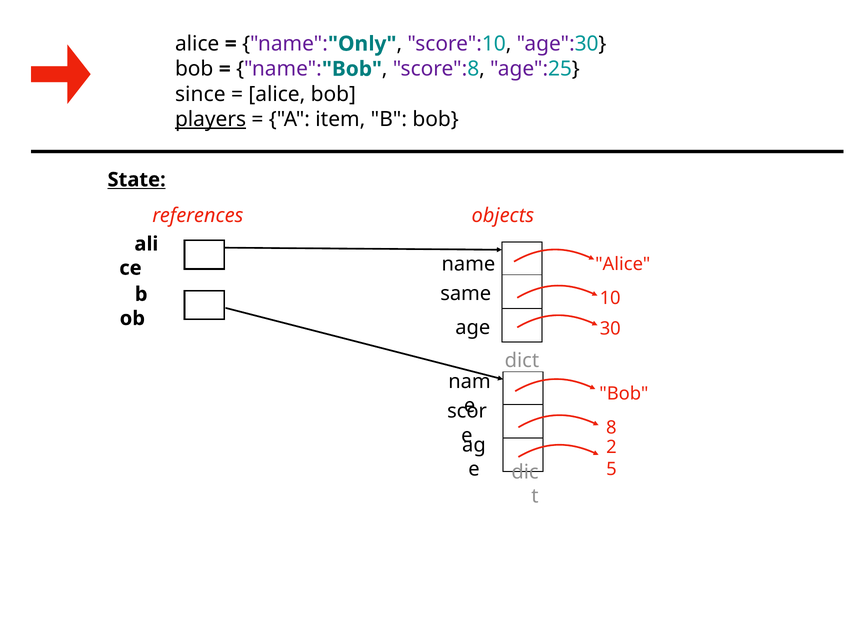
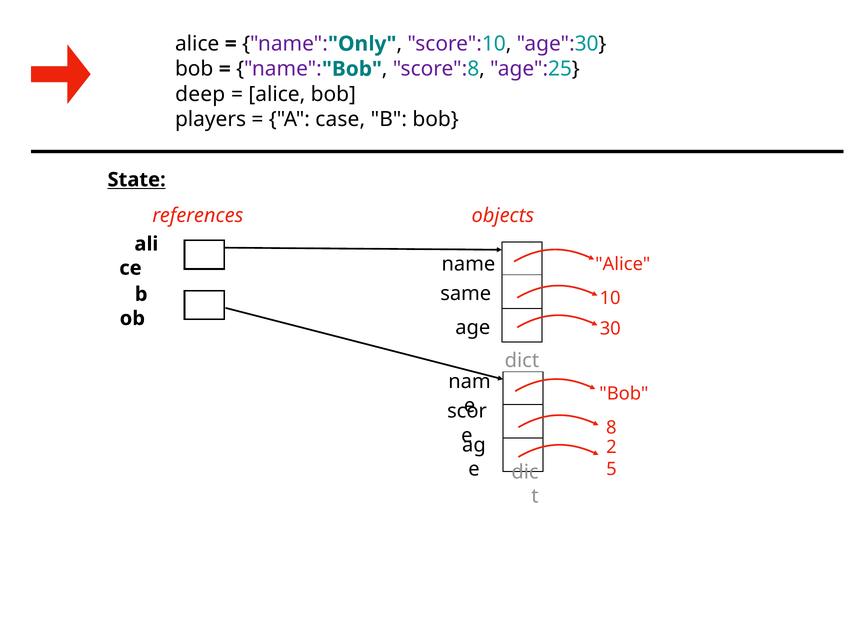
since: since -> deep (200, 94)
players underline: present -> none (211, 119)
item: item -> case (340, 119)
